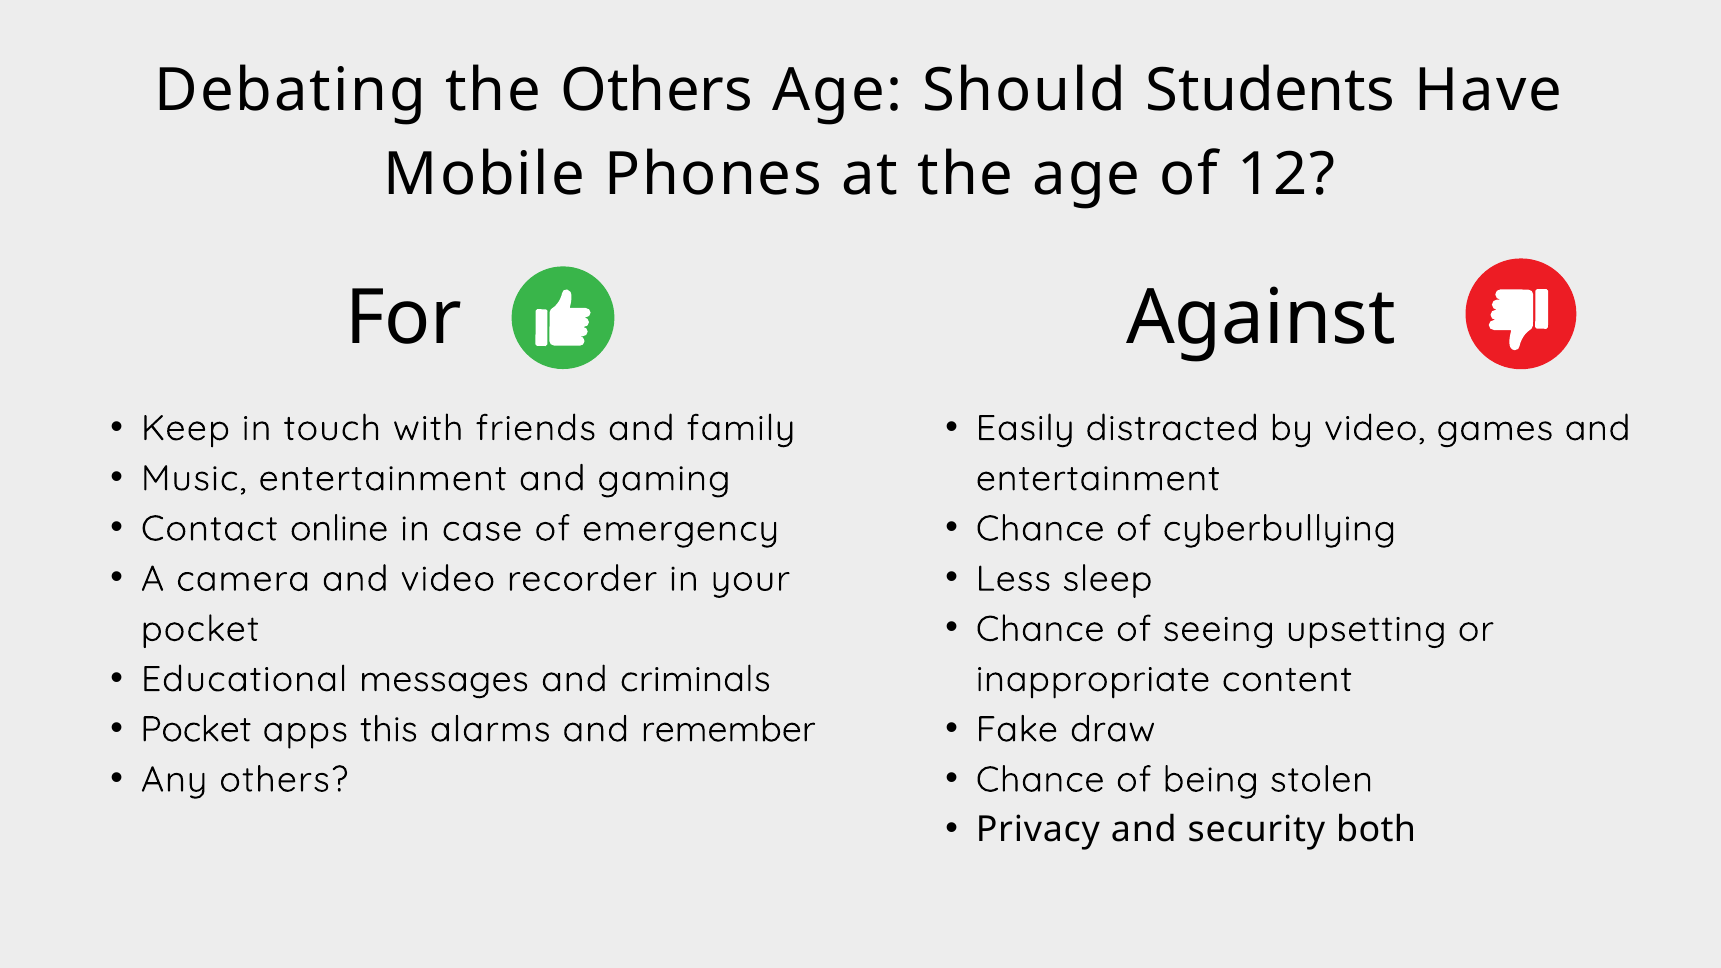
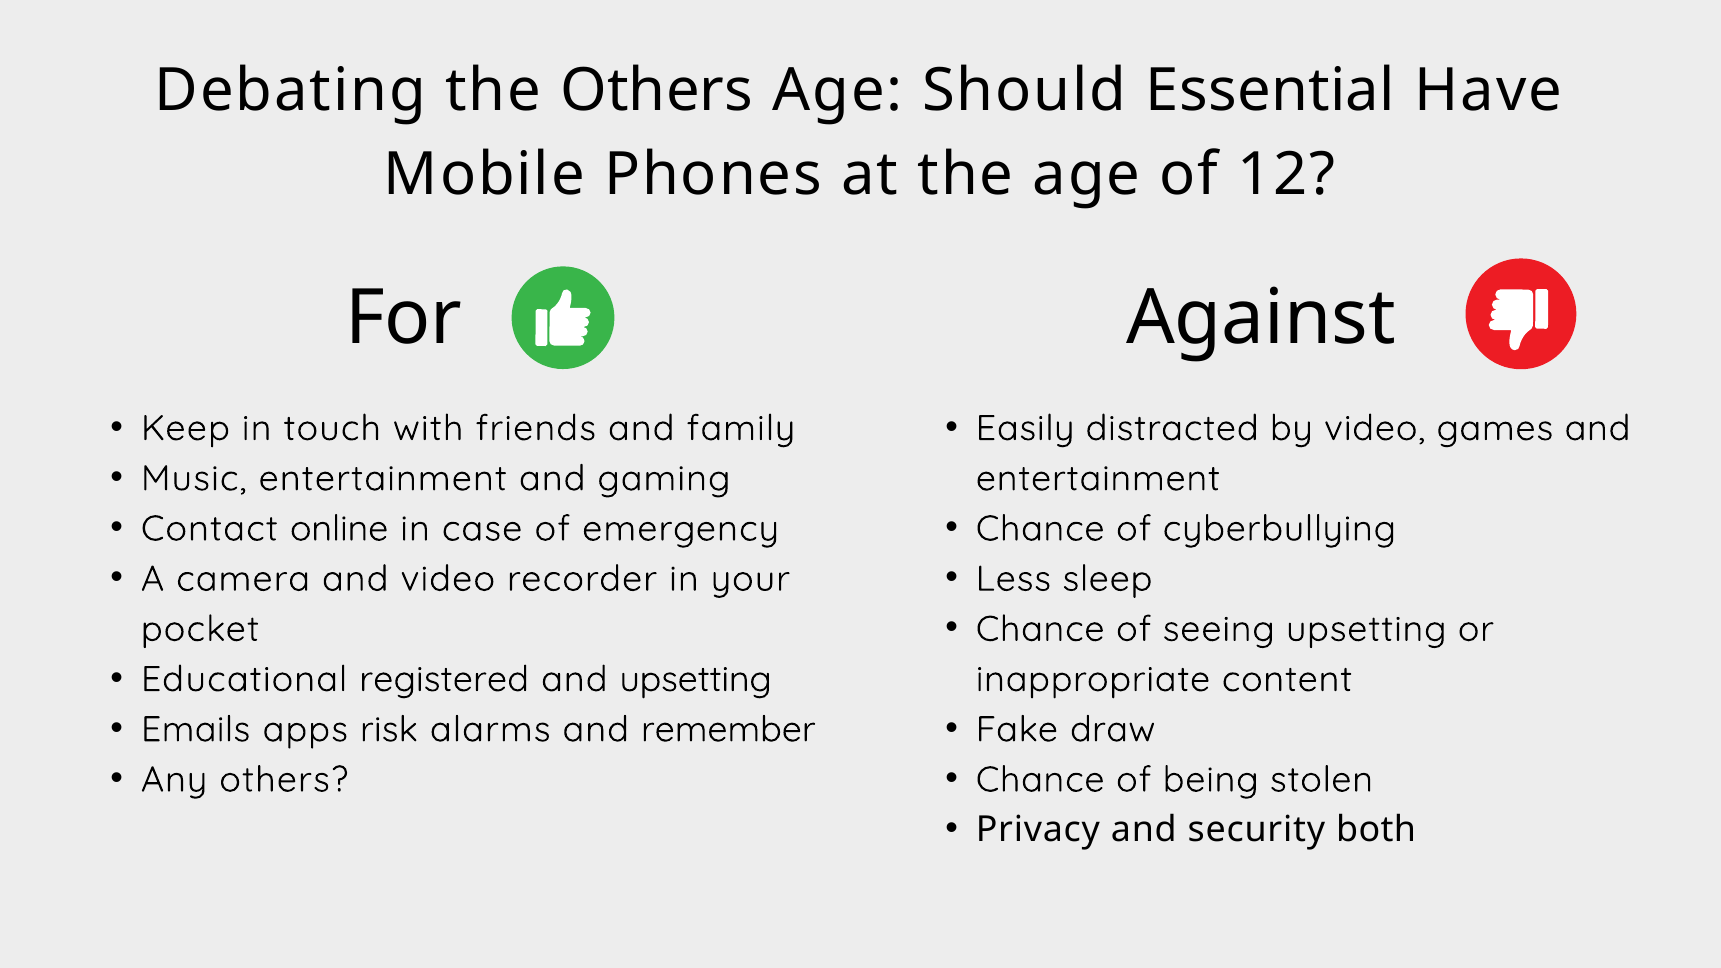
Students: Students -> Essential (1270, 91)
messages: messages -> registered (444, 679)
and criminals: criminals -> upsetting (696, 679)
Pocket: Pocket -> Emails (196, 730)
this: this -> risk (389, 730)
